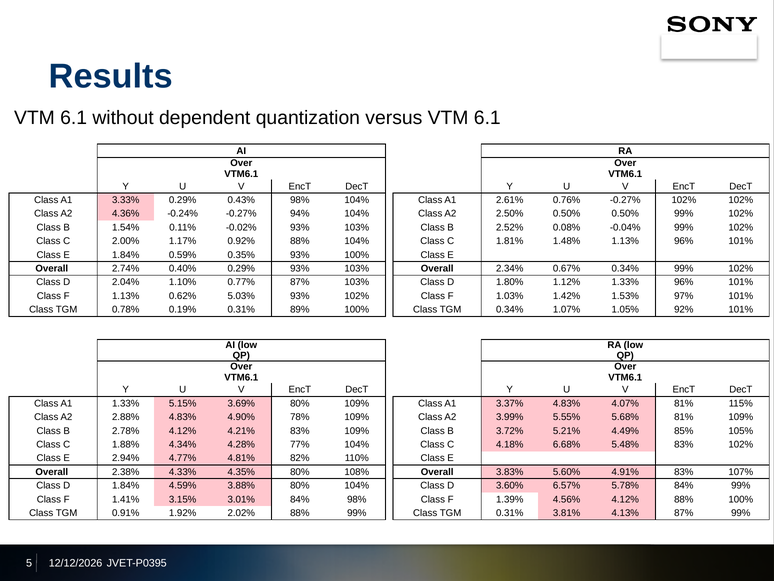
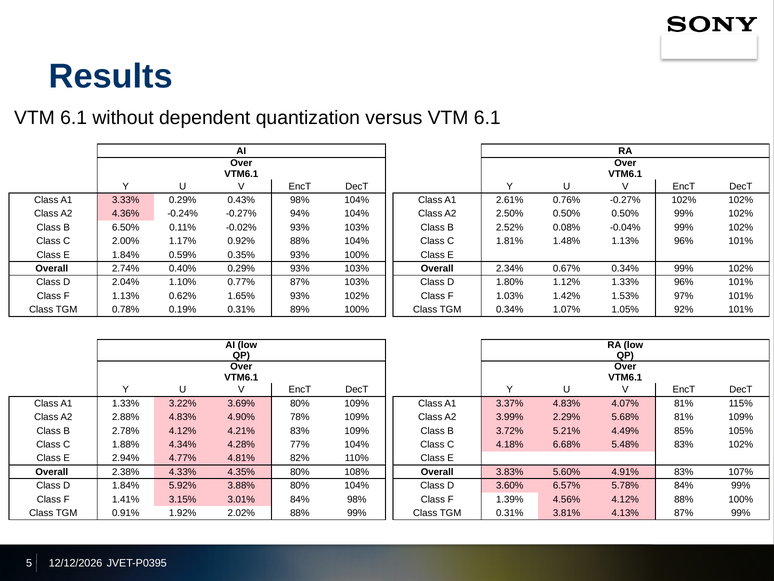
1.54%: 1.54% -> 6.50% (126, 227)
5.03%: 5.03% -> 1.65% (241, 296)
5.15%: 5.15% -> 3.22% (183, 403)
5.55%: 5.55% -> 2.29% (567, 417)
4.59%: 4.59% -> 5.92% (183, 485)
